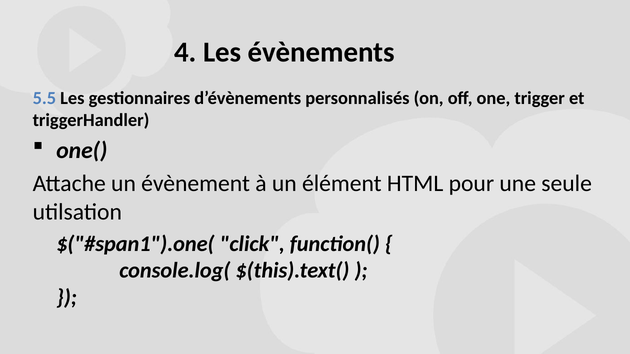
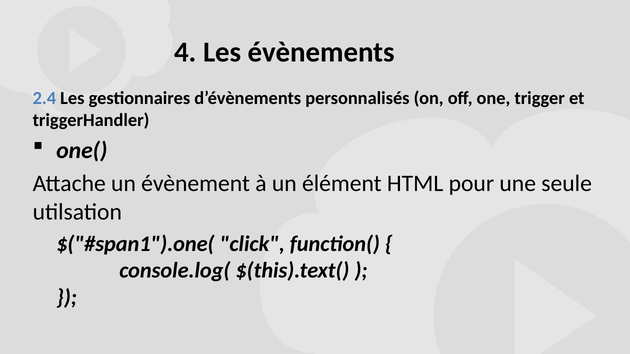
5.5: 5.5 -> 2.4 (44, 98)
